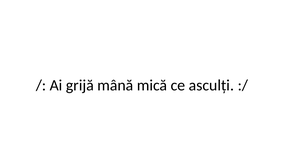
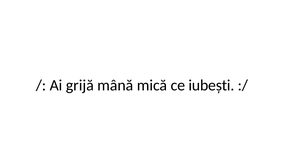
asculți: asculți -> iubești (211, 85)
